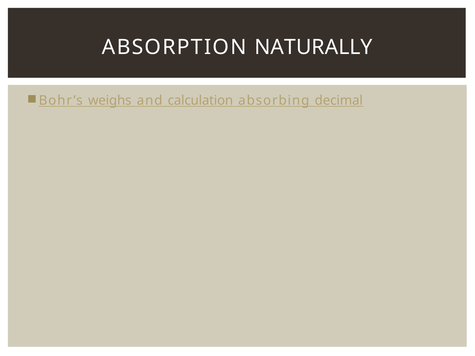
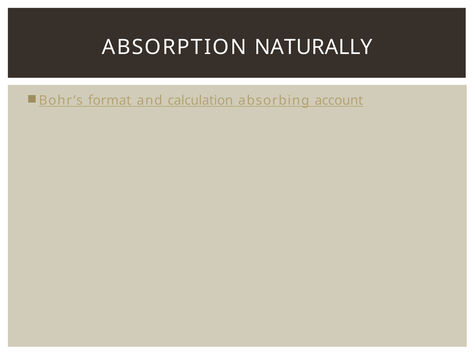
weighs: weighs -> format (110, 101)
decimal: decimal -> account (339, 101)
